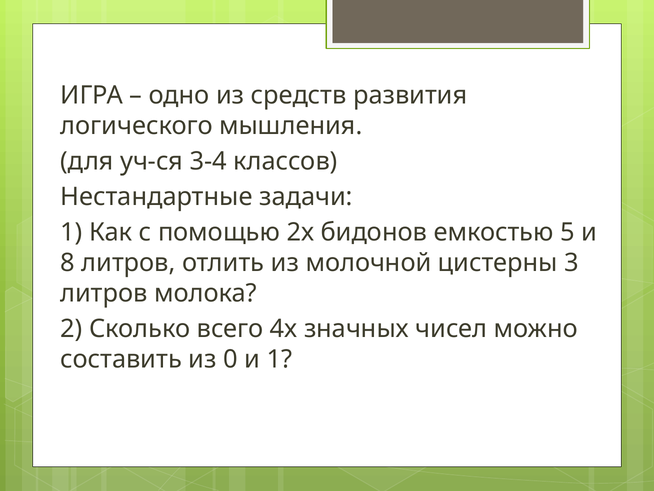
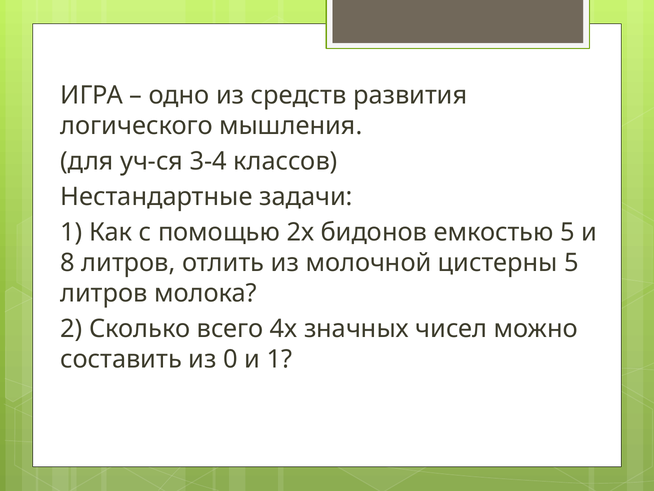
цистерны 3: 3 -> 5 (571, 263)
